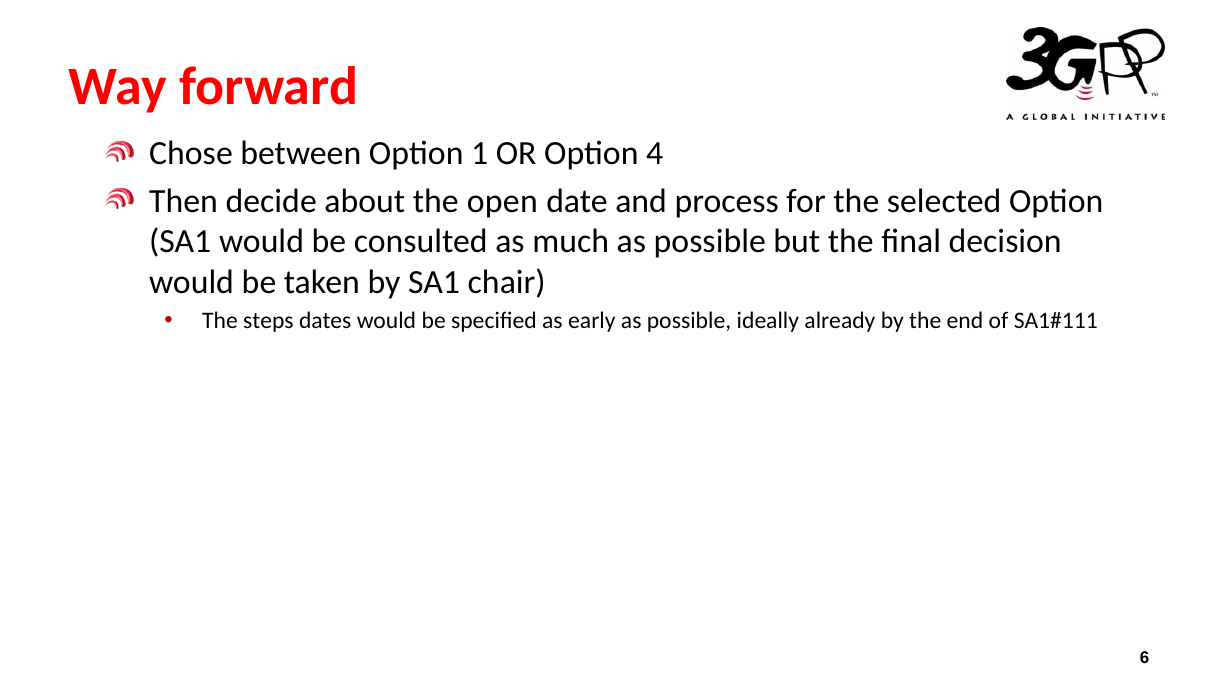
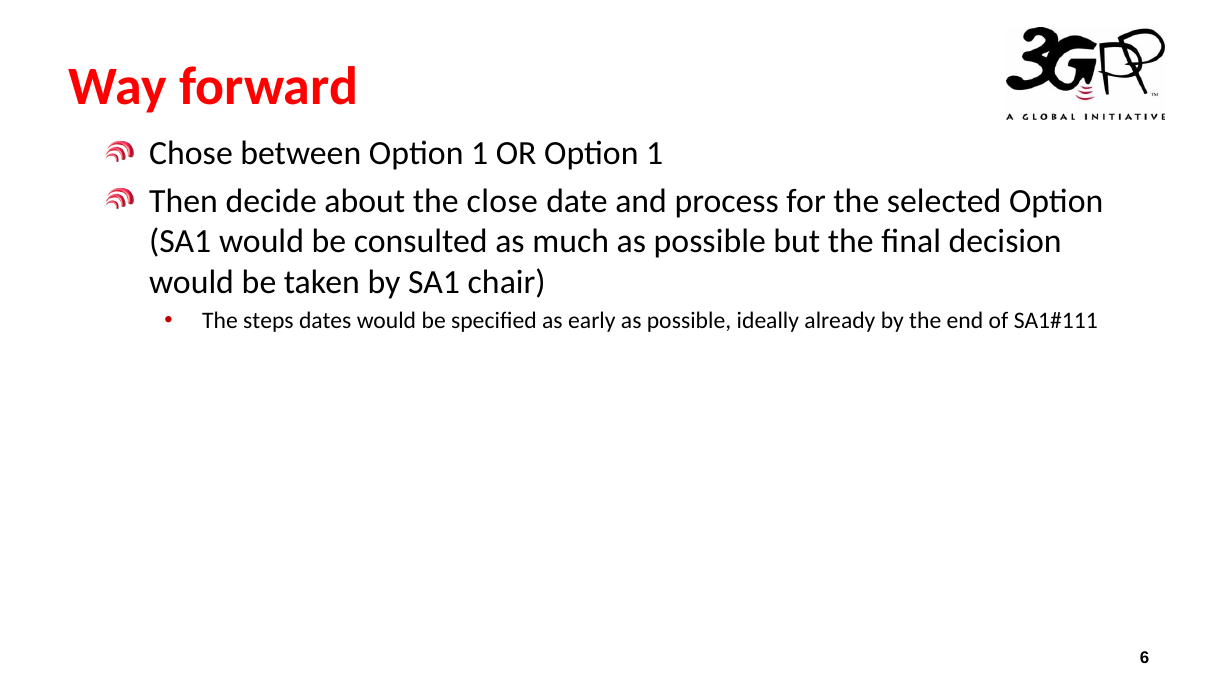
OR Option 4: 4 -> 1 (655, 154)
open: open -> close (502, 201)
